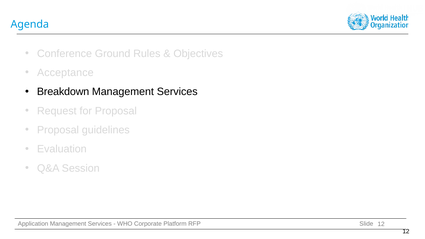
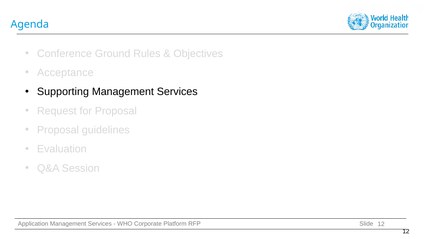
Breakdown: Breakdown -> Supporting (63, 92)
